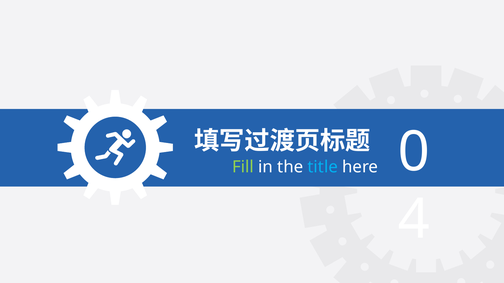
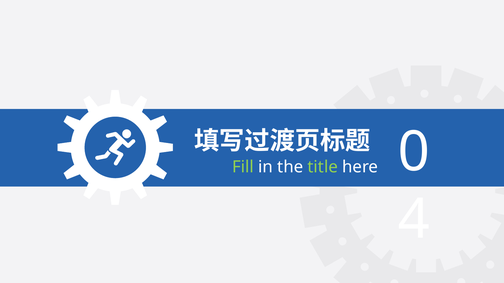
title colour: light blue -> light green (323, 167)
